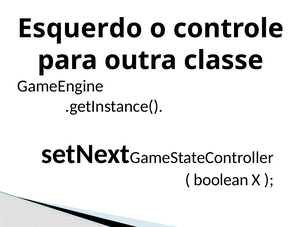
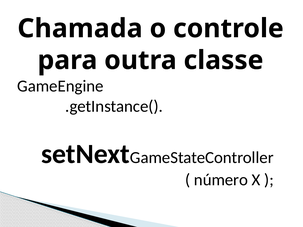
Esquerdo: Esquerdo -> Chamada (80, 29)
boolean: boolean -> número (221, 180)
